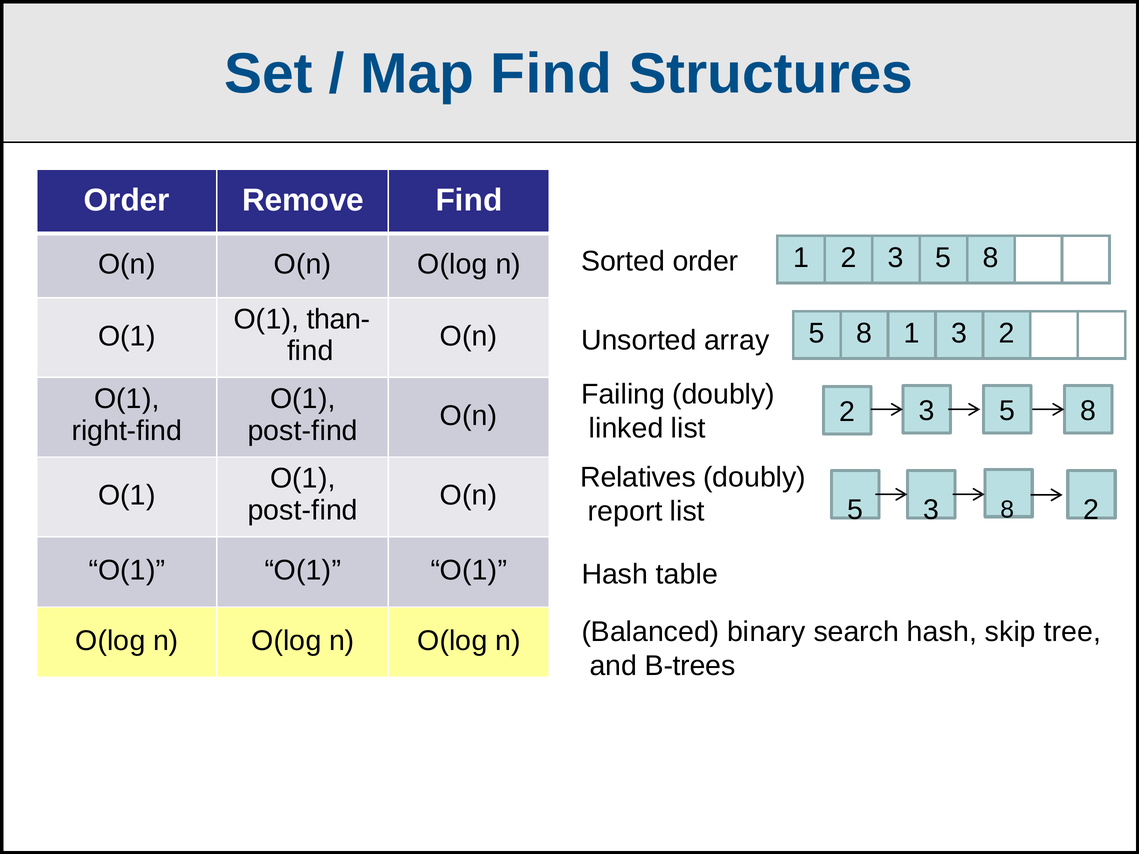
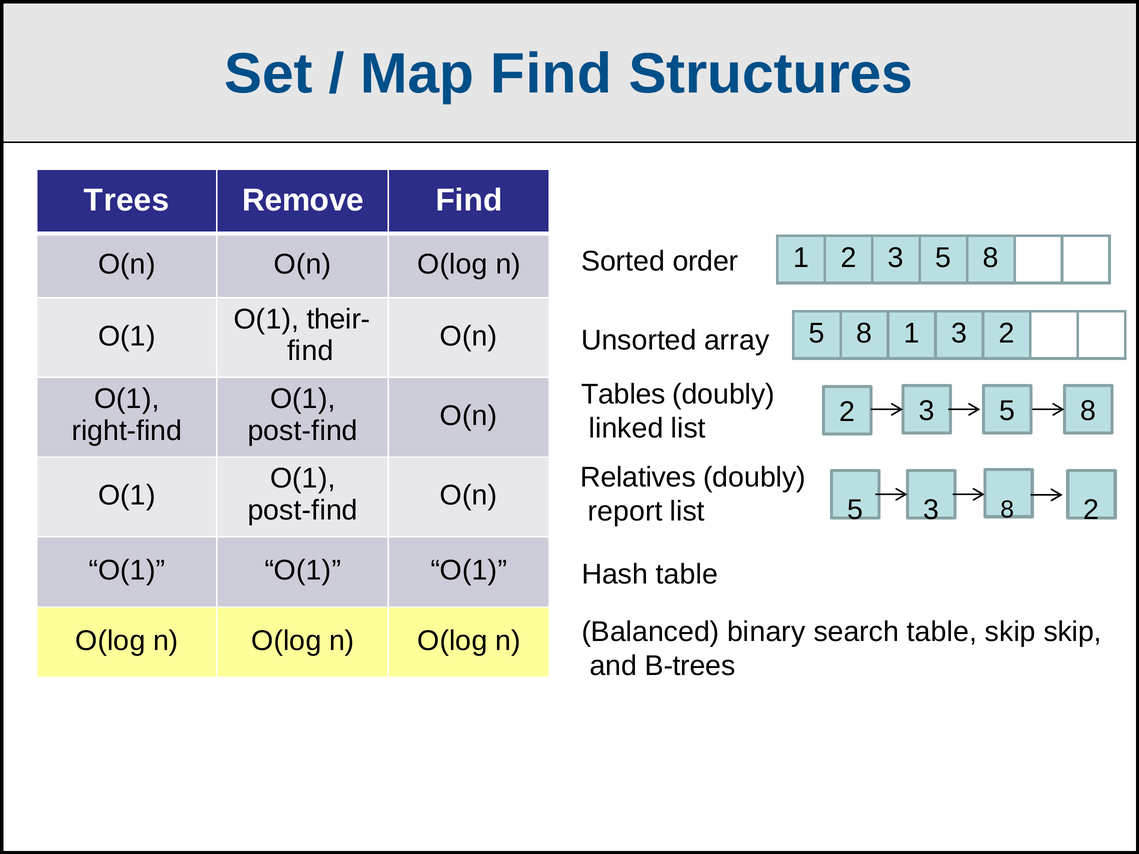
Order: Order -> Trees (127, 200)
than-: than- -> their- (338, 319)
Failing: Failing -> Tables (623, 394)
search hash: hash -> table (942, 632)
skip tree: tree -> skip (1073, 632)
